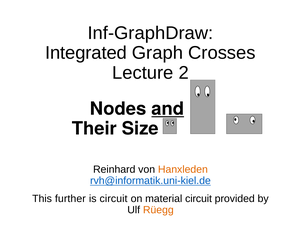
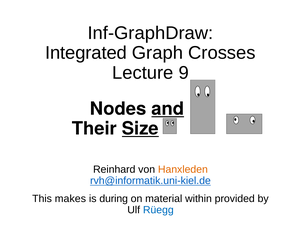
2: 2 -> 9 (184, 73)
Size underline: none -> present (140, 129)
further: further -> makes (70, 199)
is circuit: circuit -> during (114, 199)
material circuit: circuit -> within (199, 199)
Rüegg colour: orange -> blue (158, 211)
